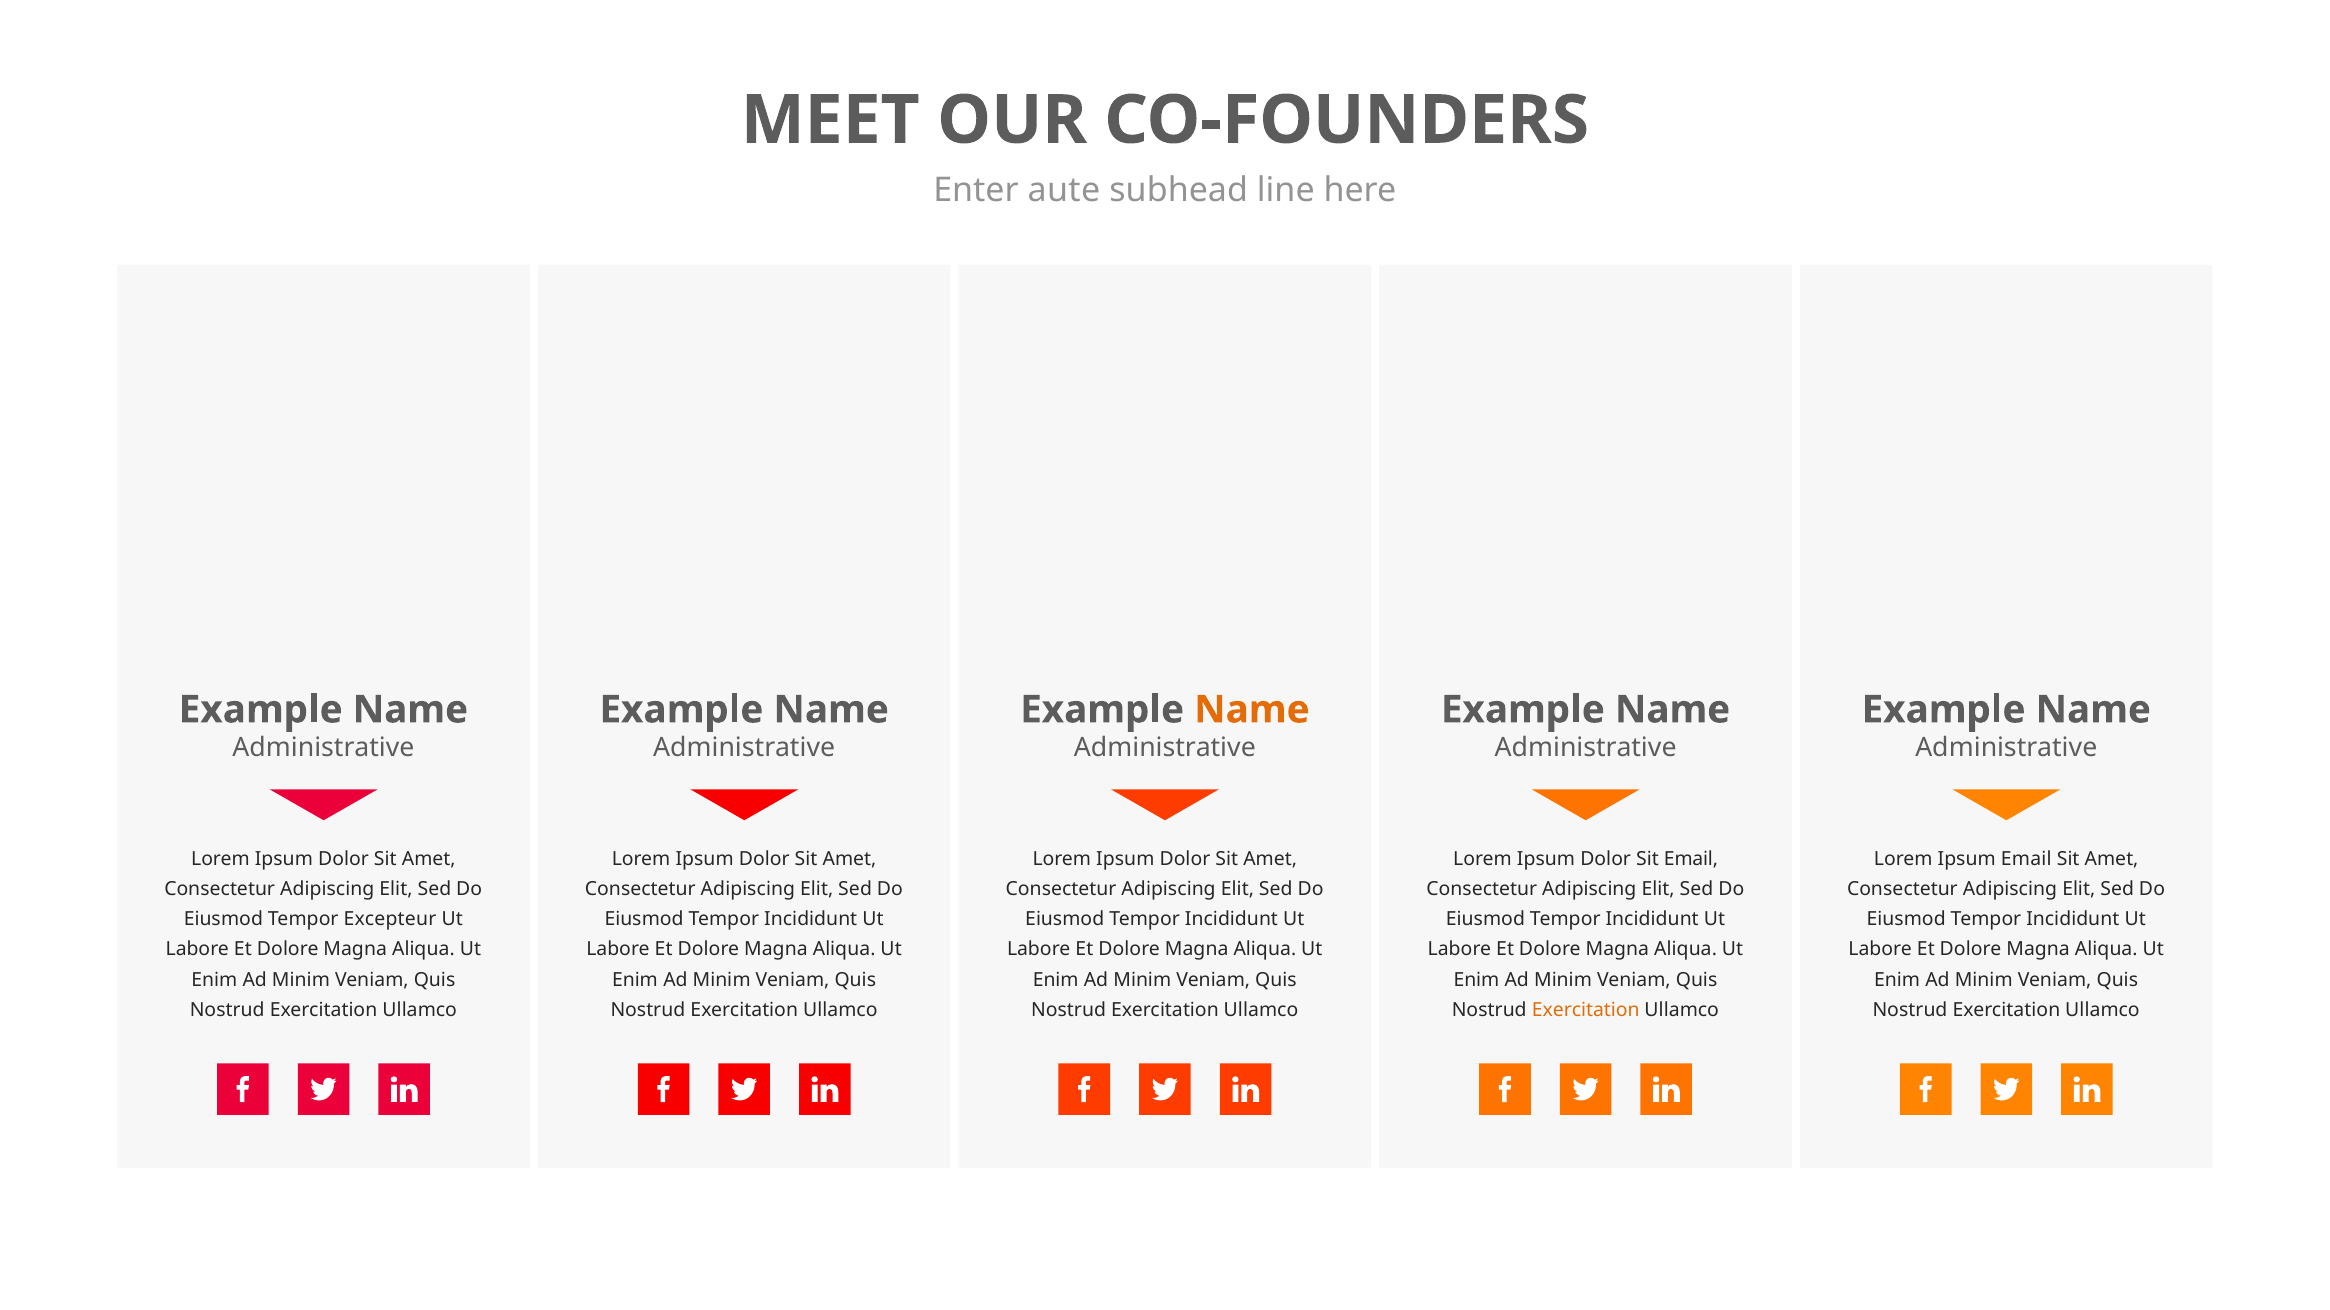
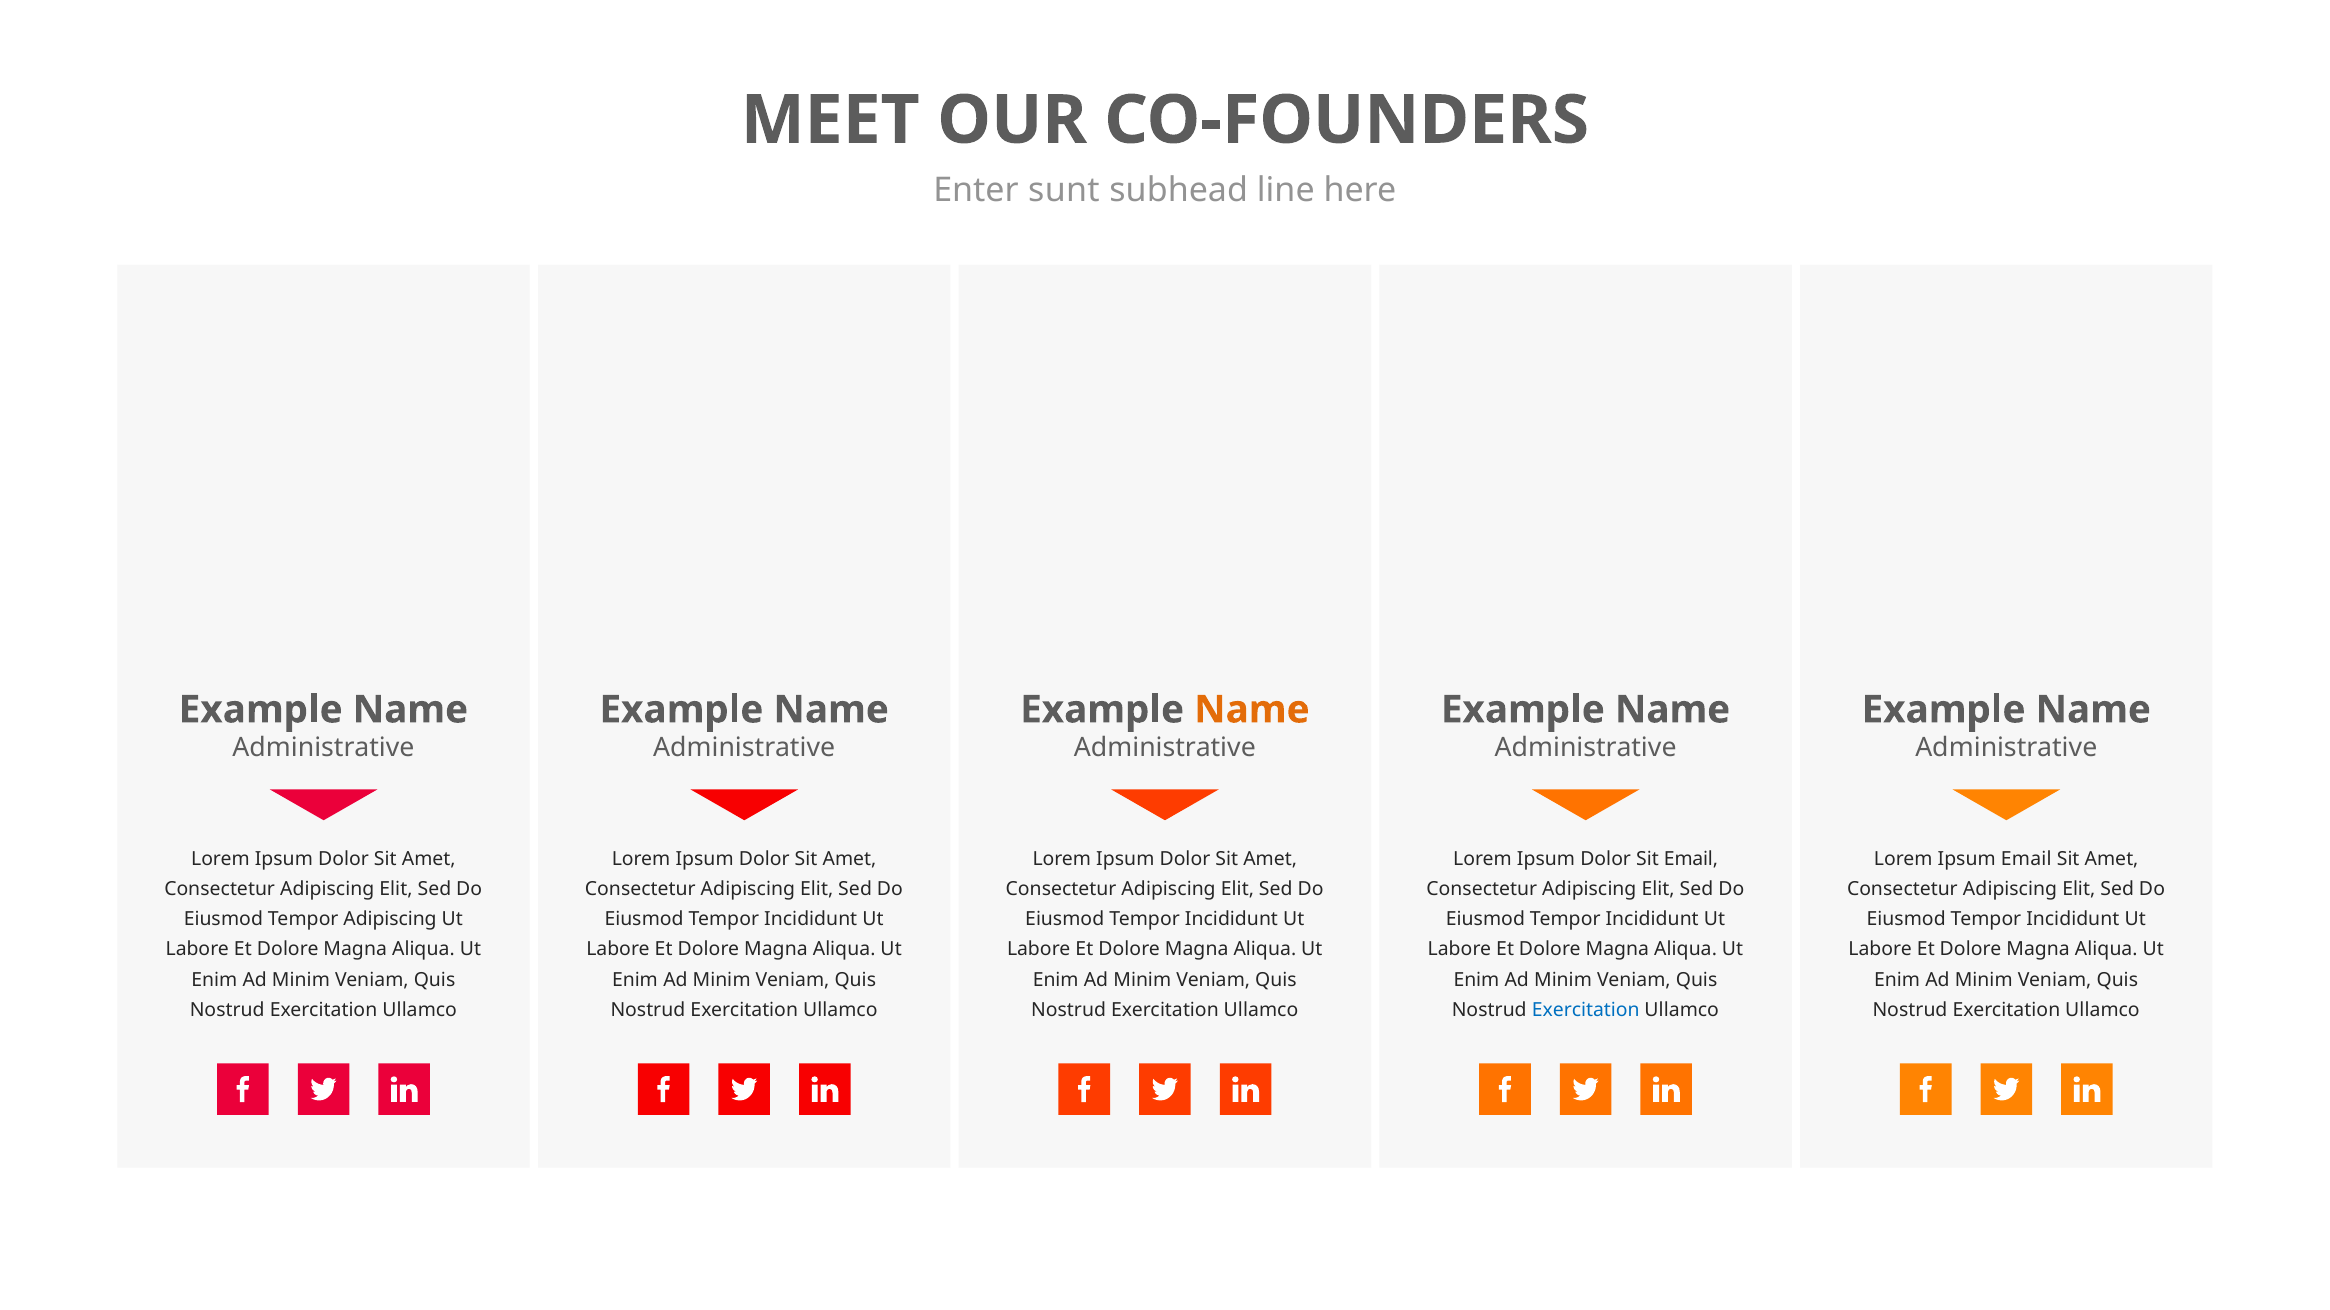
aute: aute -> sunt (1064, 191)
Tempor Excepteur: Excepteur -> Adipiscing (390, 920)
Exercitation colour: orange -> blue (1586, 1010)
